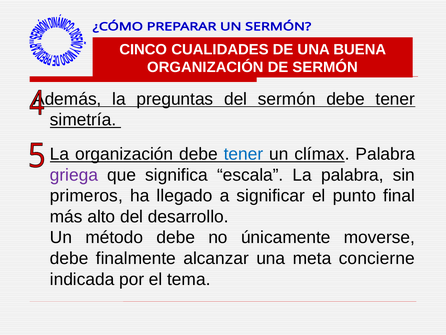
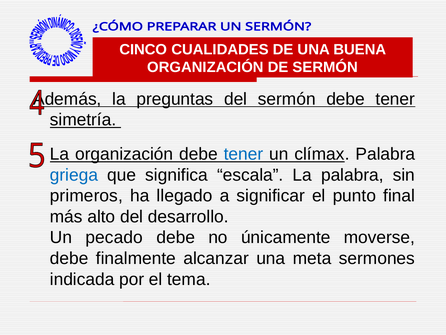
griega colour: purple -> blue (74, 175)
método: método -> pecado (114, 237)
concierne: concierne -> sermones (377, 258)
